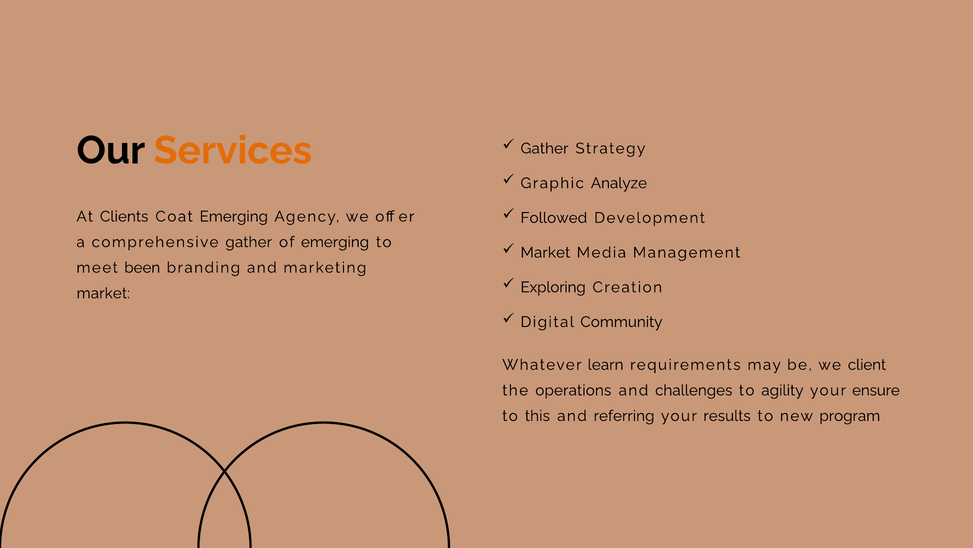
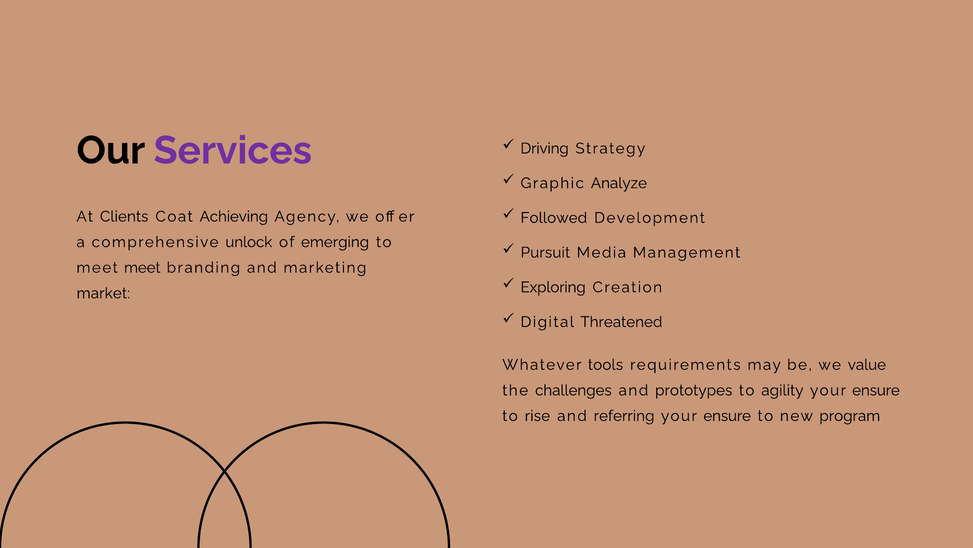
Services colour: orange -> purple (233, 150)
Gather: Gather -> Driving (545, 148)
Coat Emerging: Emerging -> Achieving (234, 216)
comprehensive gather: gather -> unlock (249, 242)
Market: Market -> Pursuit (545, 252)
meet been: been -> meet (142, 267)
Community: Community -> Threatened (621, 322)
learn: learn -> tools (606, 364)
client: client -> value (867, 364)
operations: operations -> challenges (573, 390)
challenges: challenges -> prototypes (694, 390)
this: this -> rise (537, 416)
results: results -> ensure (727, 416)
